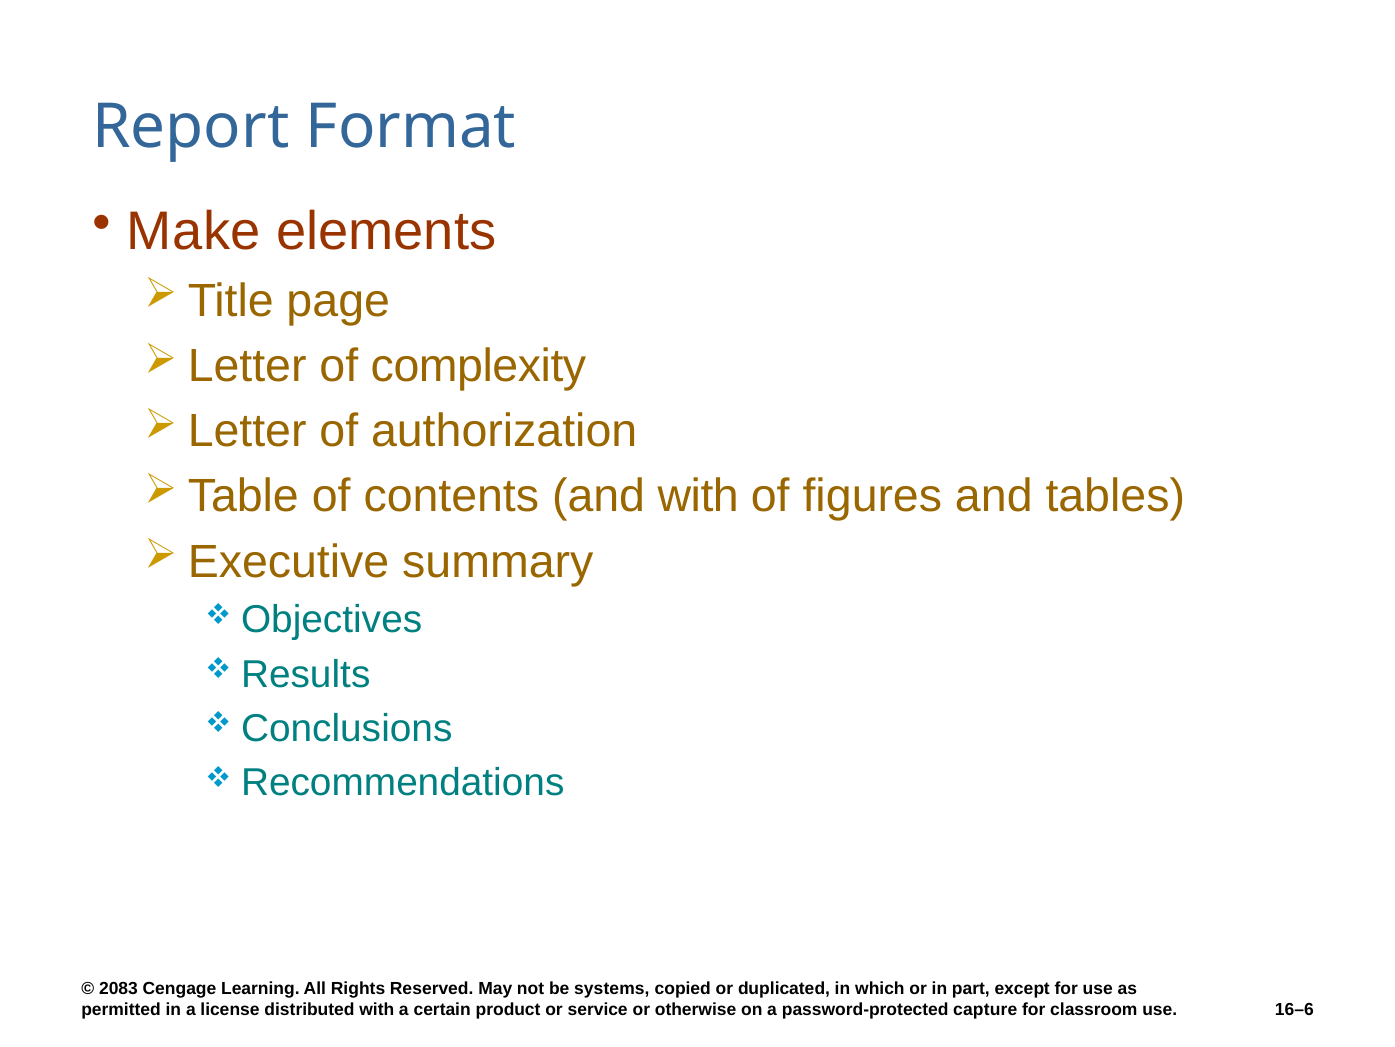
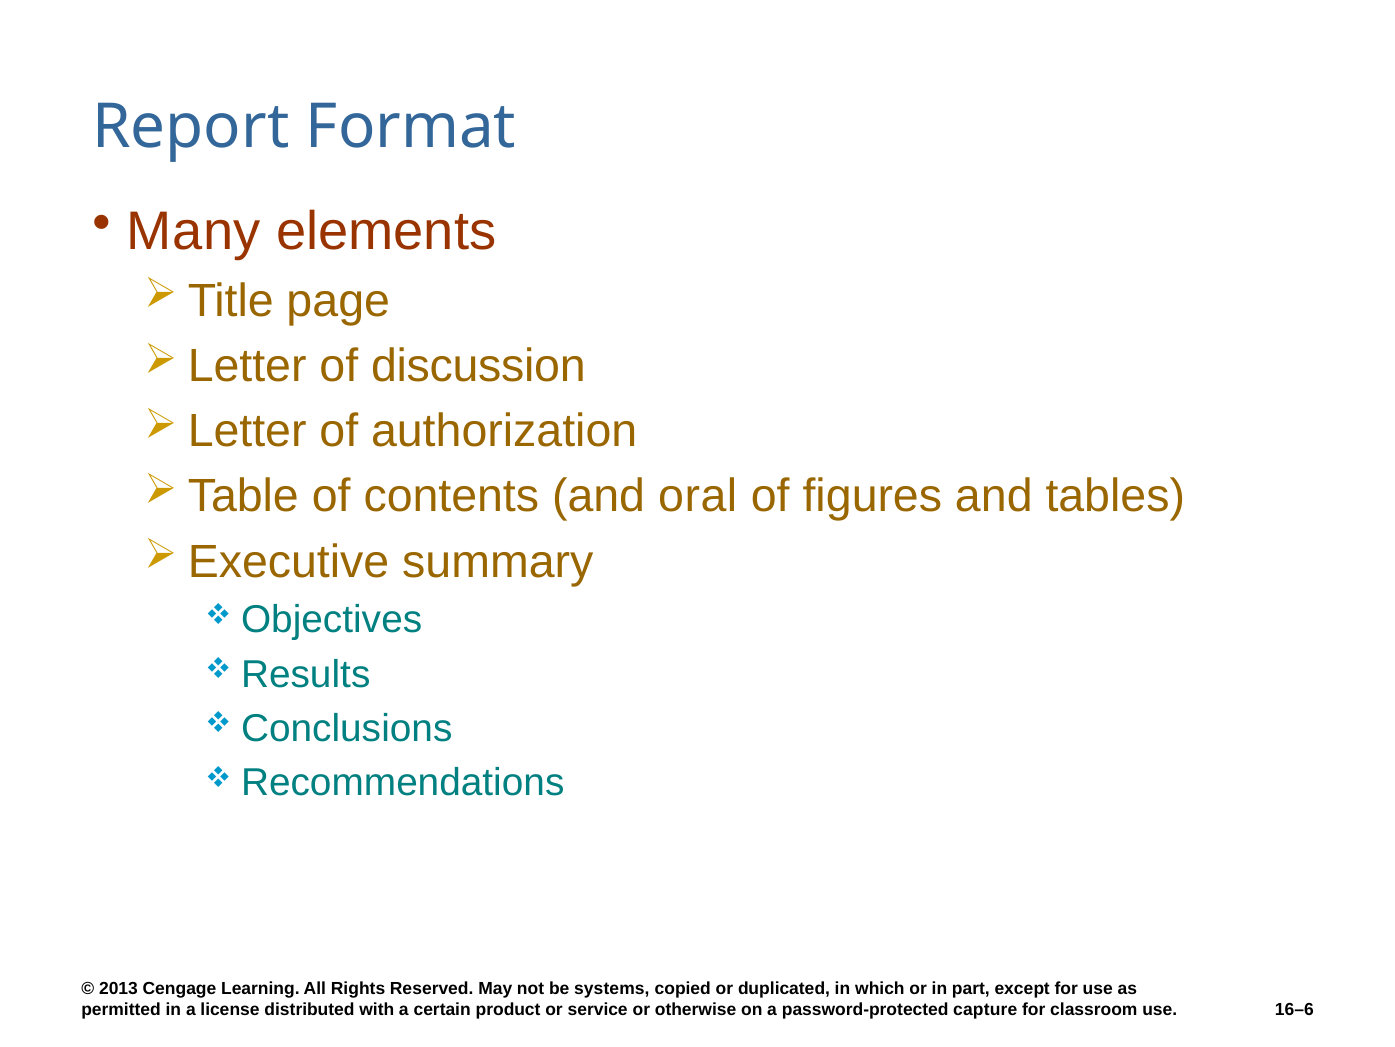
Make: Make -> Many (194, 232)
complexity: complexity -> discussion (478, 366)
and with: with -> oral (698, 496)
2083: 2083 -> 2013 (118, 988)
